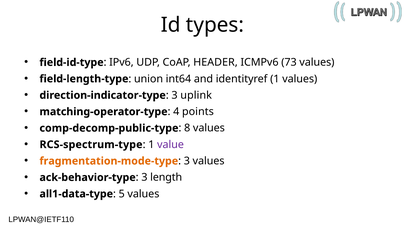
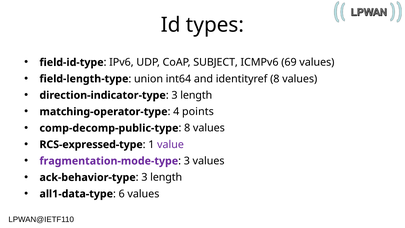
HEADER: HEADER -> SUBJECT (216, 62)
73: 73 -> 69 (289, 62)
identityref 1: 1 -> 8 (275, 79)
uplink: uplink -> length (196, 95)
RCS-spectrum-type: RCS-spectrum-type -> RCS-expressed-type (91, 144)
fragmentation-mode-type colour: orange -> purple (109, 161)
5: 5 -> 6 (122, 194)
